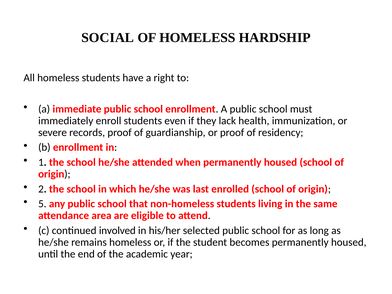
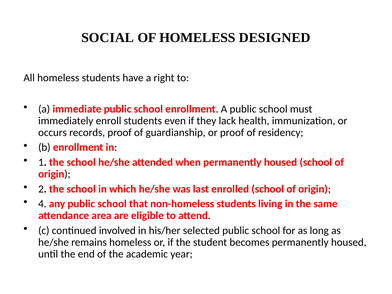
HARDSHIP: HARDSHIP -> DESIGNED (275, 38)
severe: severe -> occurs (53, 132)
5: 5 -> 4 (42, 204)
